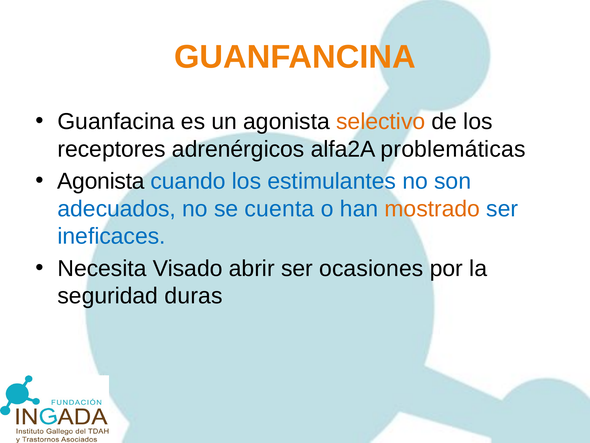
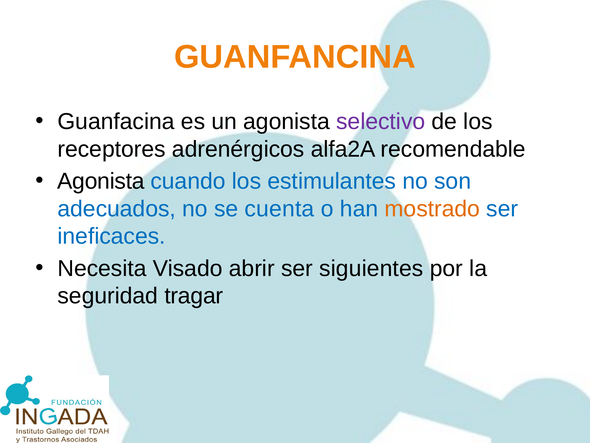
selectivo colour: orange -> purple (381, 122)
problemáticas: problemáticas -> recomendable (453, 149)
ocasiones: ocasiones -> siguientes (371, 268)
duras: duras -> tragar (194, 296)
